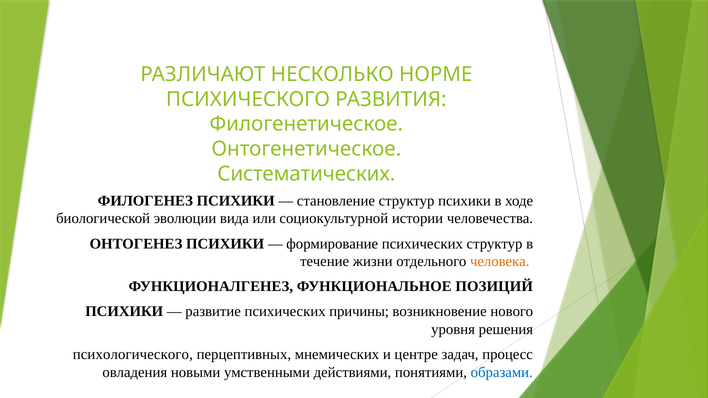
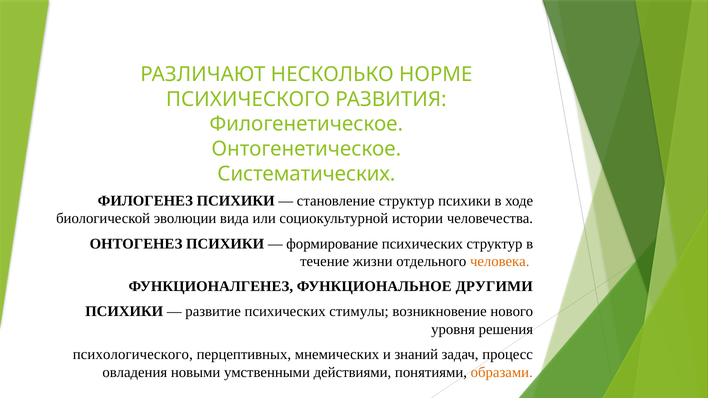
ПОЗИЦИЙ: ПОЗИЦИЙ -> ДРУГИМИ (494, 287)
причины: причины -> стимулы (359, 312)
центре: центре -> знаний (416, 355)
образами colour: blue -> orange (502, 372)
